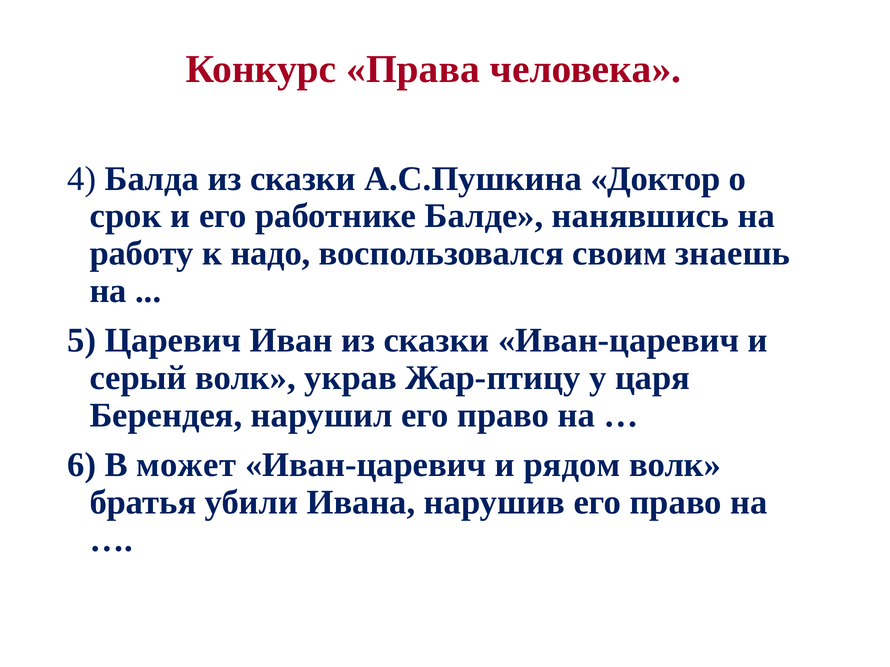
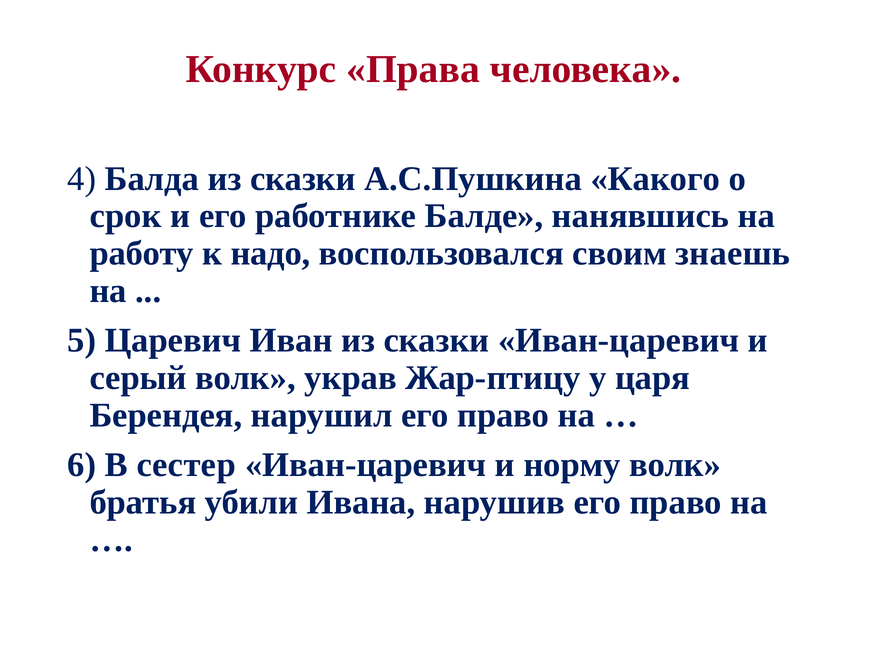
Доктор: Доктор -> Какого (655, 179)
может: может -> сестер (186, 465)
рядом: рядом -> норму (572, 465)
